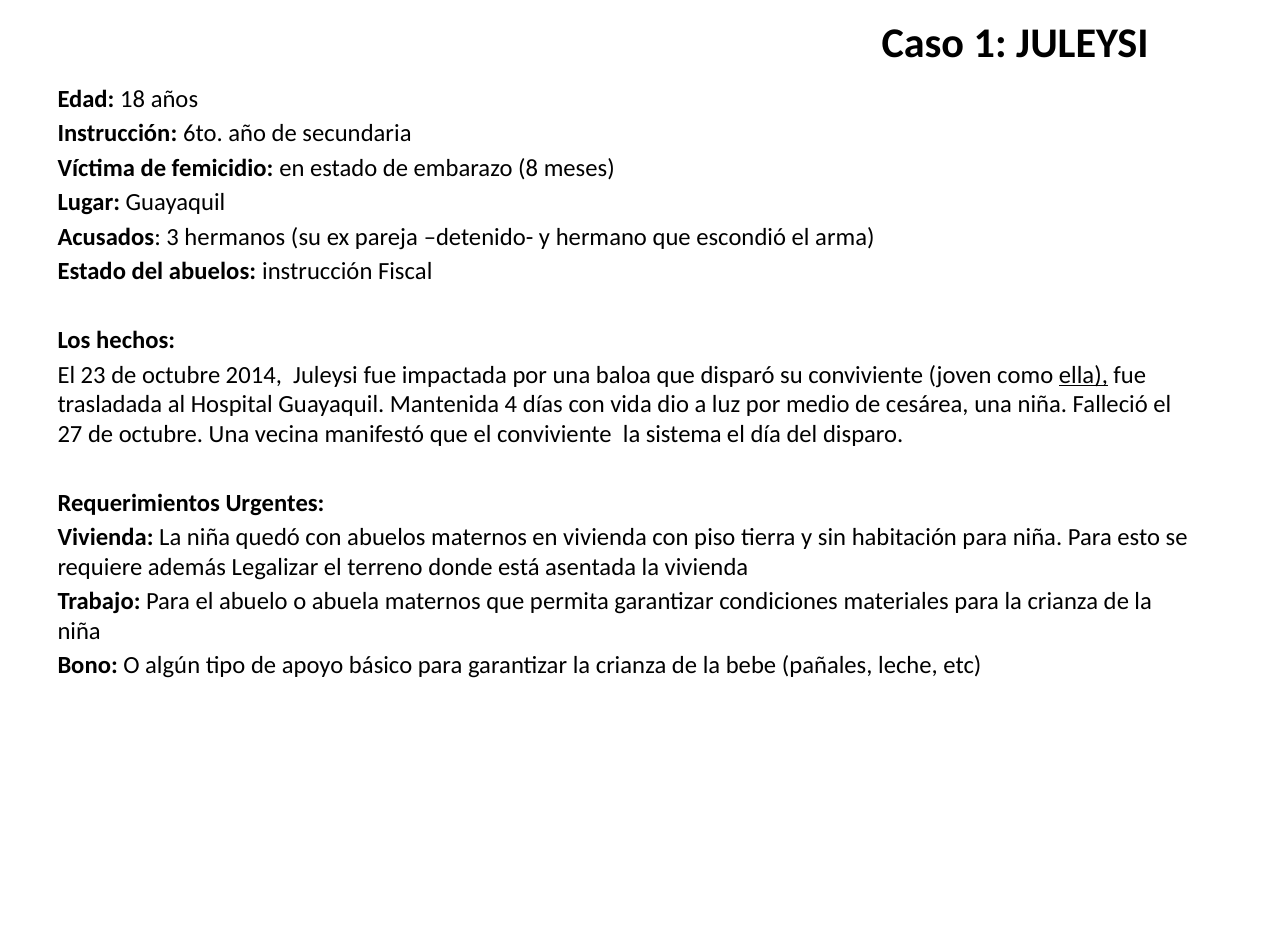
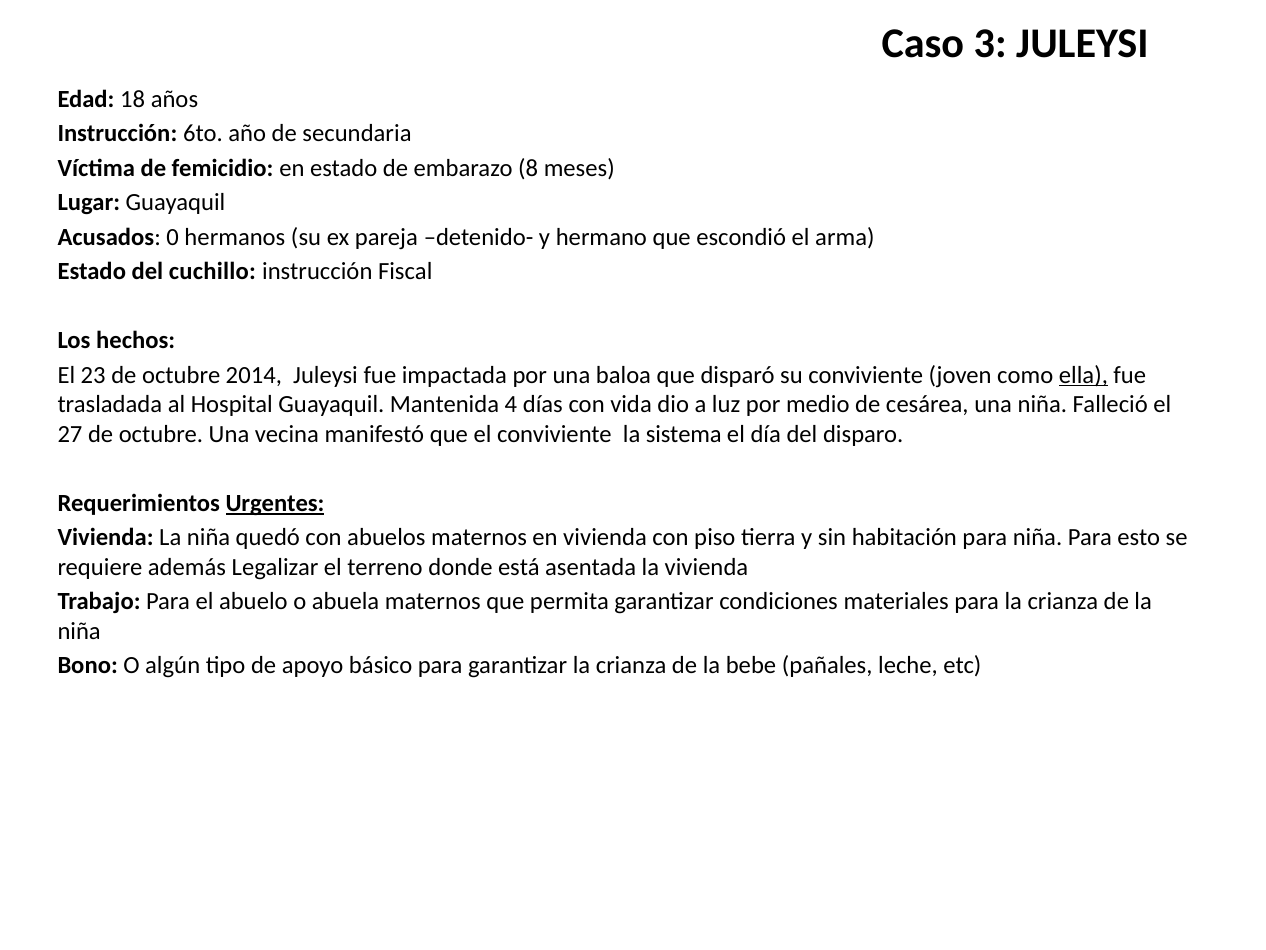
1: 1 -> 3 (990, 44)
3: 3 -> 0 (173, 237)
del abuelos: abuelos -> cuchillo (212, 271)
Urgentes underline: none -> present (275, 503)
